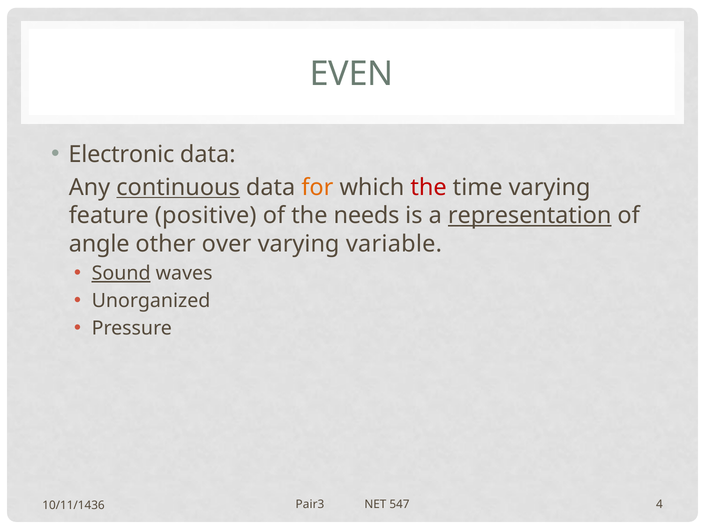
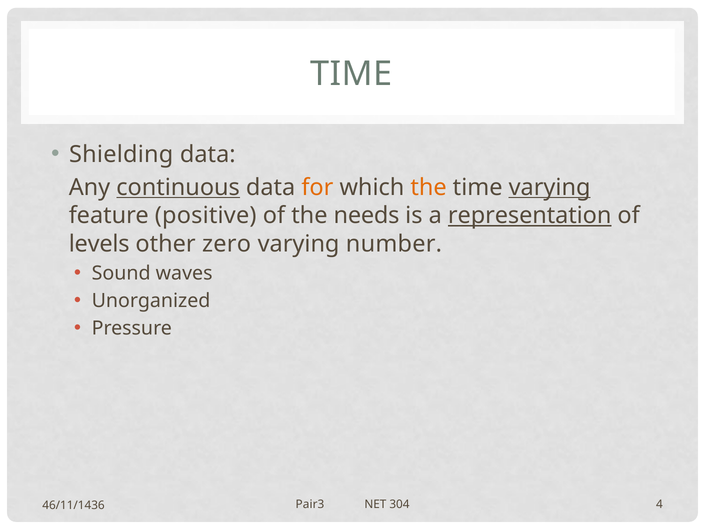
EVEN: EVEN -> TIME (351, 74)
Electronic: Electronic -> Shielding (121, 154)
the colour: red -> orange (429, 187)
varying underline: none -> present (550, 187)
angle: angle -> levels (99, 244)
over: over -> zero (227, 244)
variable: variable -> number (394, 244)
Sound underline: present -> none (121, 273)
547: 547 -> 304 (399, 504)
10/11/1436: 10/11/1436 -> 46/11/1436 (73, 505)
